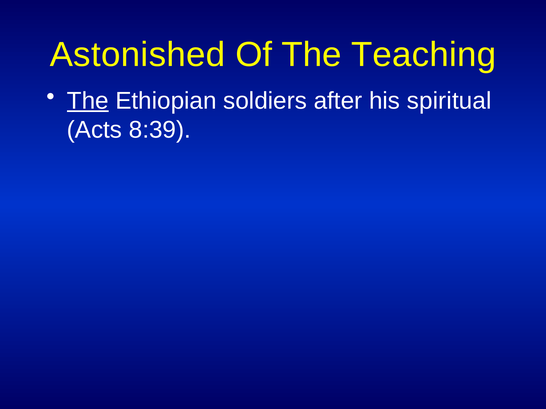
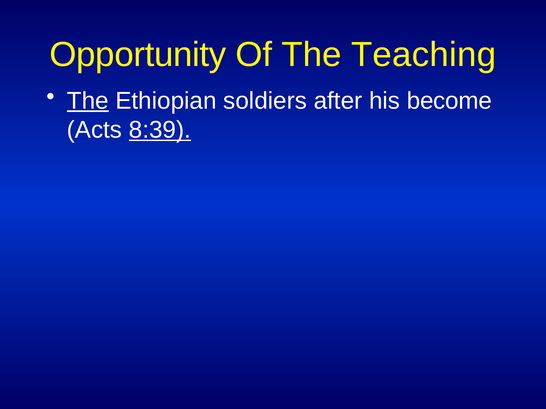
Astonished: Astonished -> Opportunity (138, 55)
spiritual: spiritual -> become (449, 101)
8:39 underline: none -> present (160, 130)
